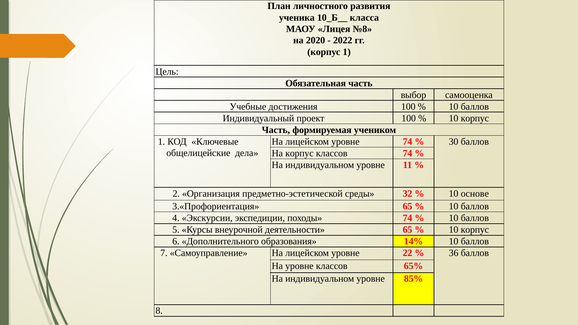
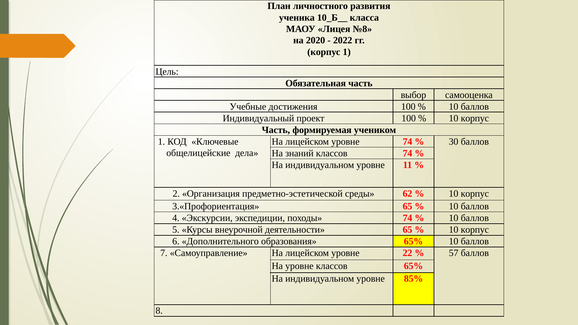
На корпус: корпус -> знаний (299, 153)
32: 32 -> 62 (407, 194)
основе: основе -> корпус (475, 194)
образования 14%: 14% -> 65% (413, 242)
36: 36 -> 57 (454, 253)
